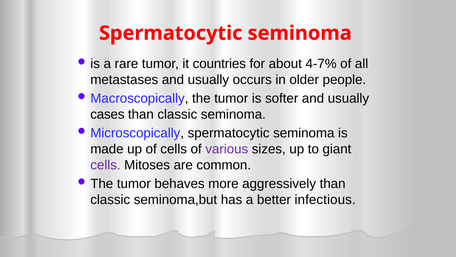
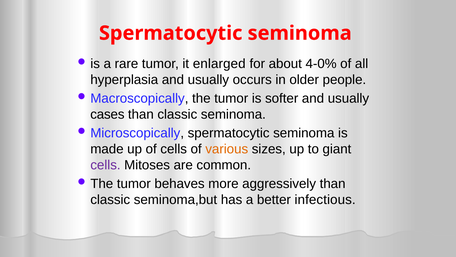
countries: countries -> enlarged (219, 64)
4-7%: 4-7% -> 4-0% (321, 64)
metastases: metastases -> hyperplasia (124, 80)
various colour: purple -> orange (227, 149)
